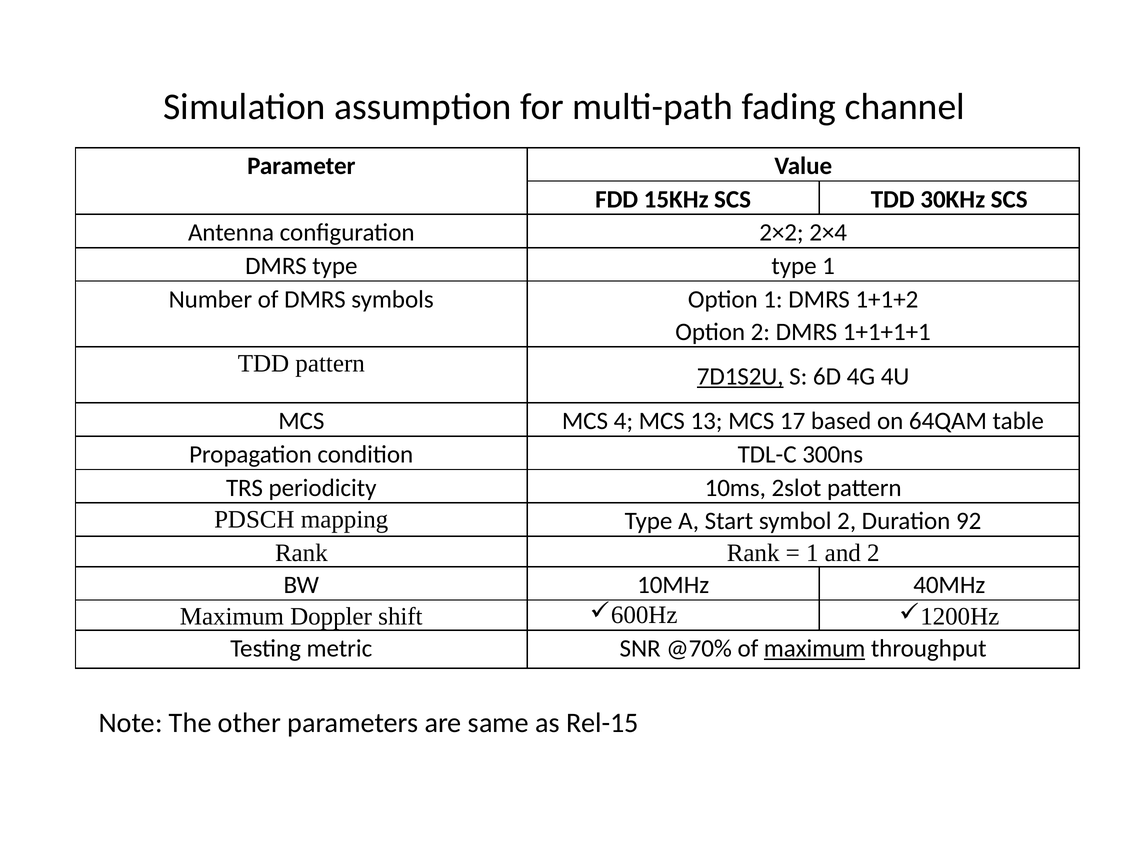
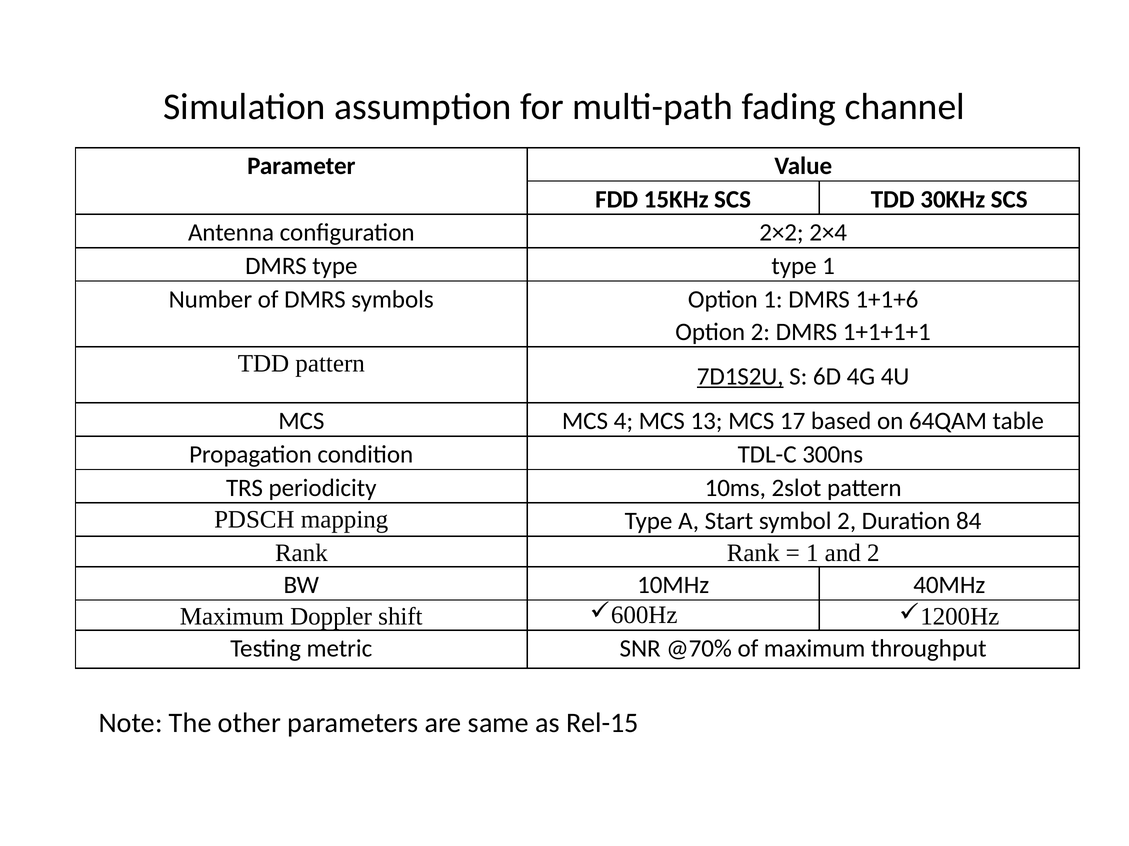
1+1+2: 1+1+2 -> 1+1+6 (887, 300)
92: 92 -> 84 (969, 522)
maximum underline: present -> none (815, 649)
